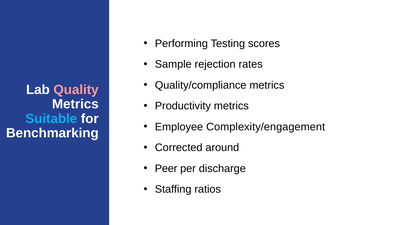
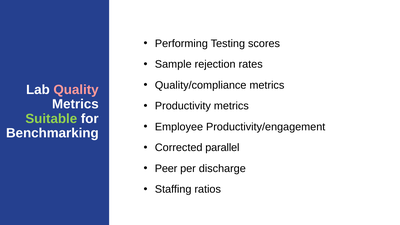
Suitable colour: light blue -> light green (51, 119)
Complexity/engagement: Complexity/engagement -> Productivity/engagement (266, 127)
around: around -> parallel (222, 148)
